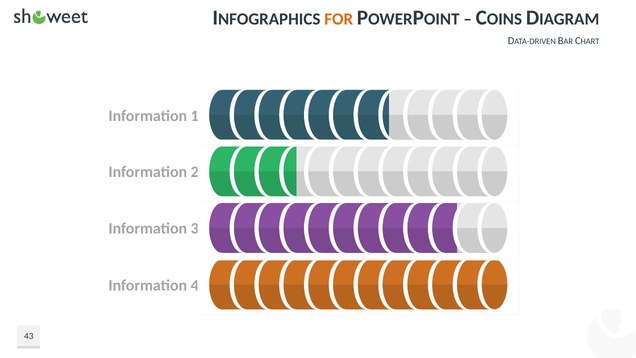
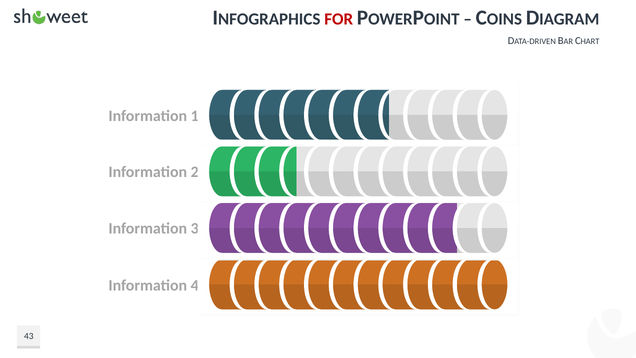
FOR colour: orange -> red (339, 19)
